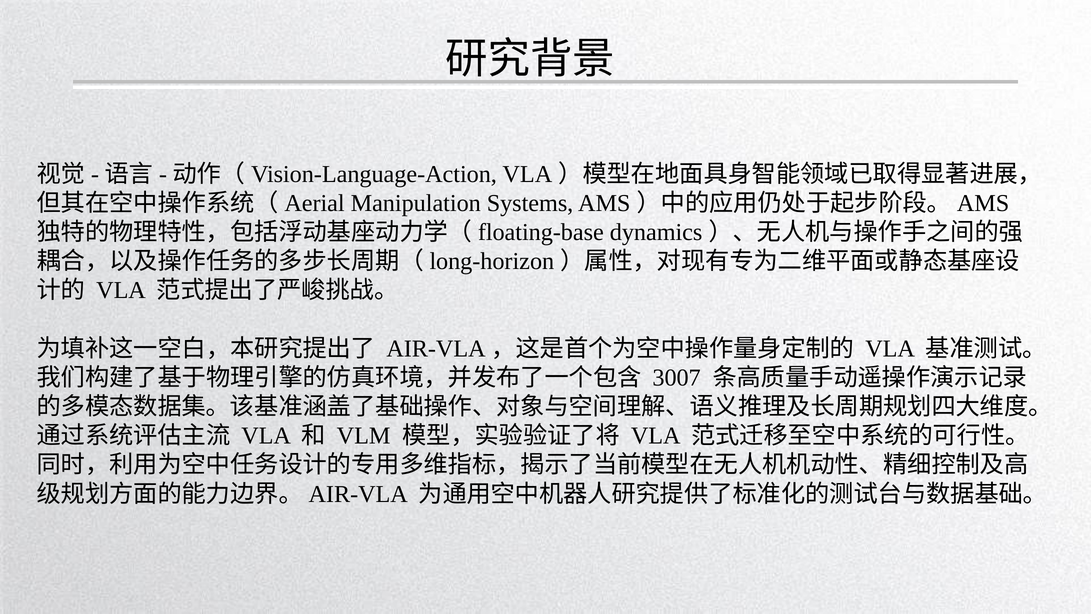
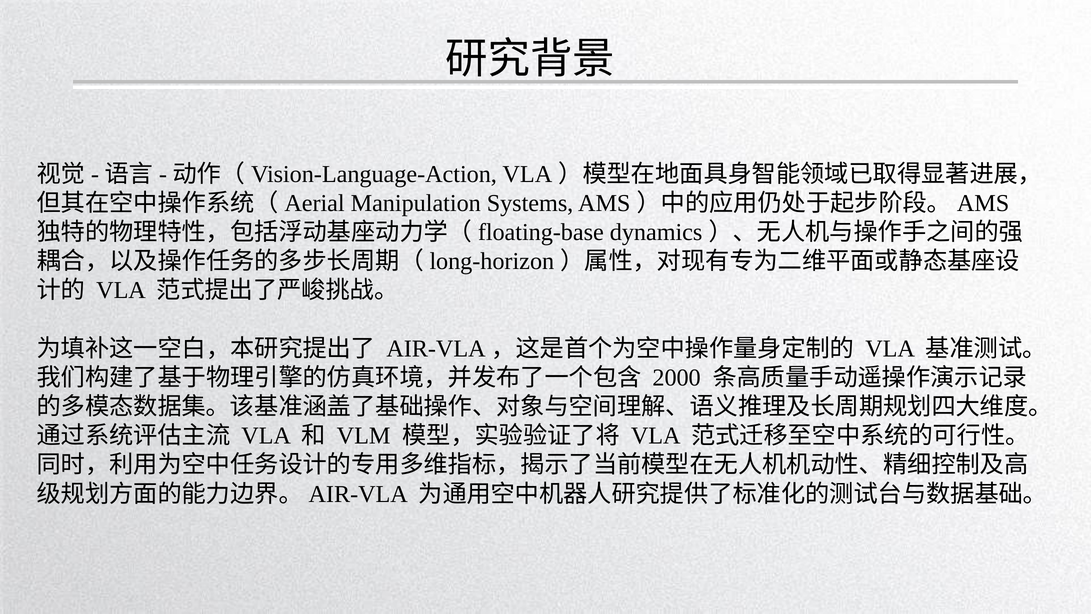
3007: 3007 -> 2000 (677, 378)
